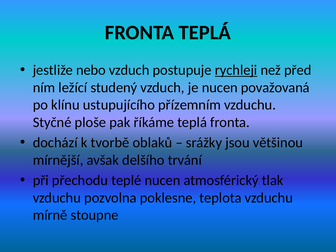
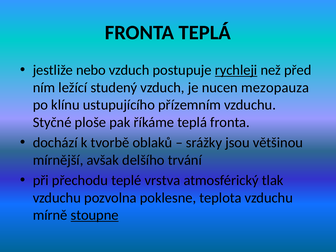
považovaná: považovaná -> mezopauza (275, 88)
teplé nucen: nucen -> vrstva (162, 180)
stoupne underline: none -> present (95, 215)
